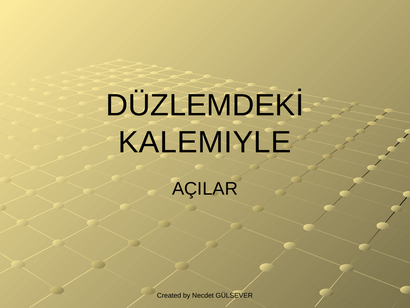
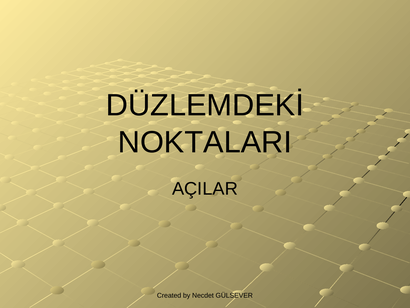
KALEMIYLE: KALEMIYLE -> NOKTALARI (205, 142)
